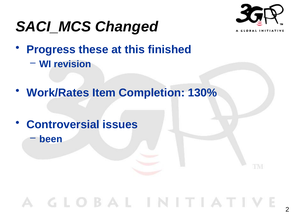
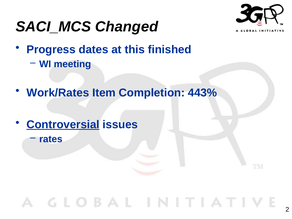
these: these -> dates (94, 50)
revision: revision -> meeting (72, 64)
130%: 130% -> 443% (202, 93)
Controversial underline: none -> present (63, 125)
been: been -> rates (51, 139)
